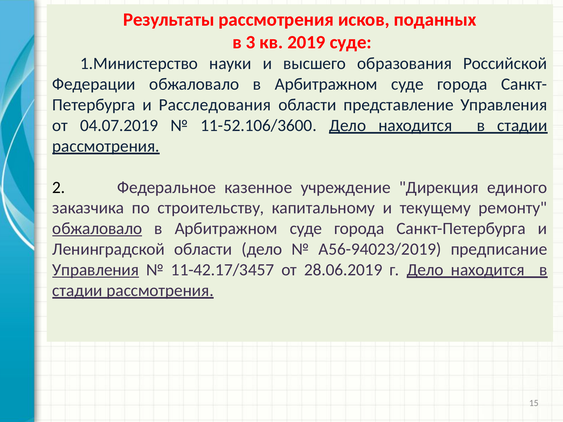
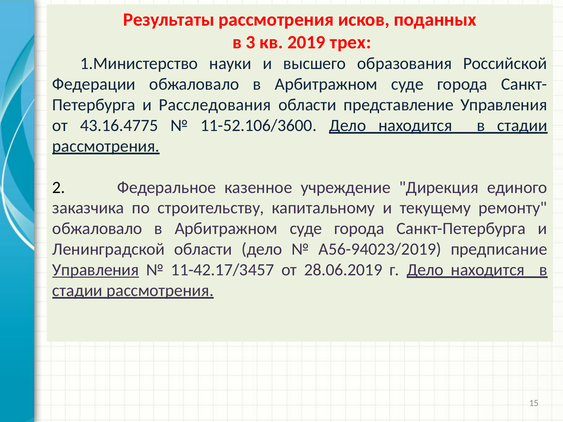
2019 суде: суде -> трех (351, 42)
04.07.2019: 04.07.2019 -> 43.16.4775 (119, 126)
обжаловало underline: present -> none (97, 229)
